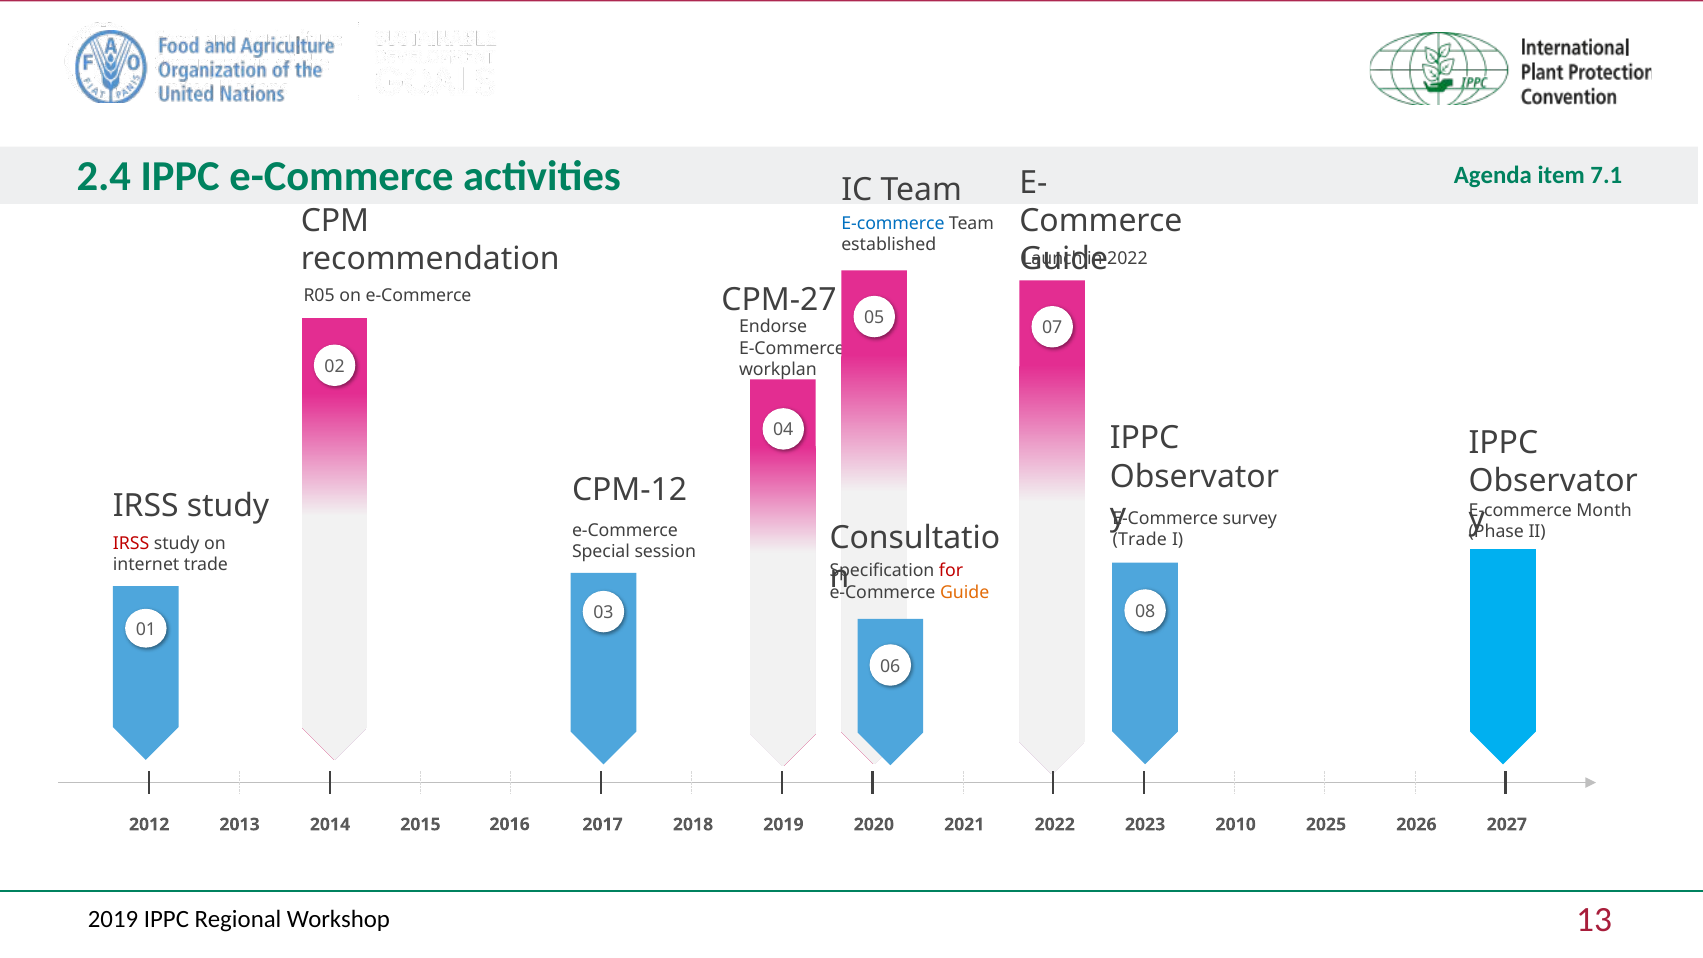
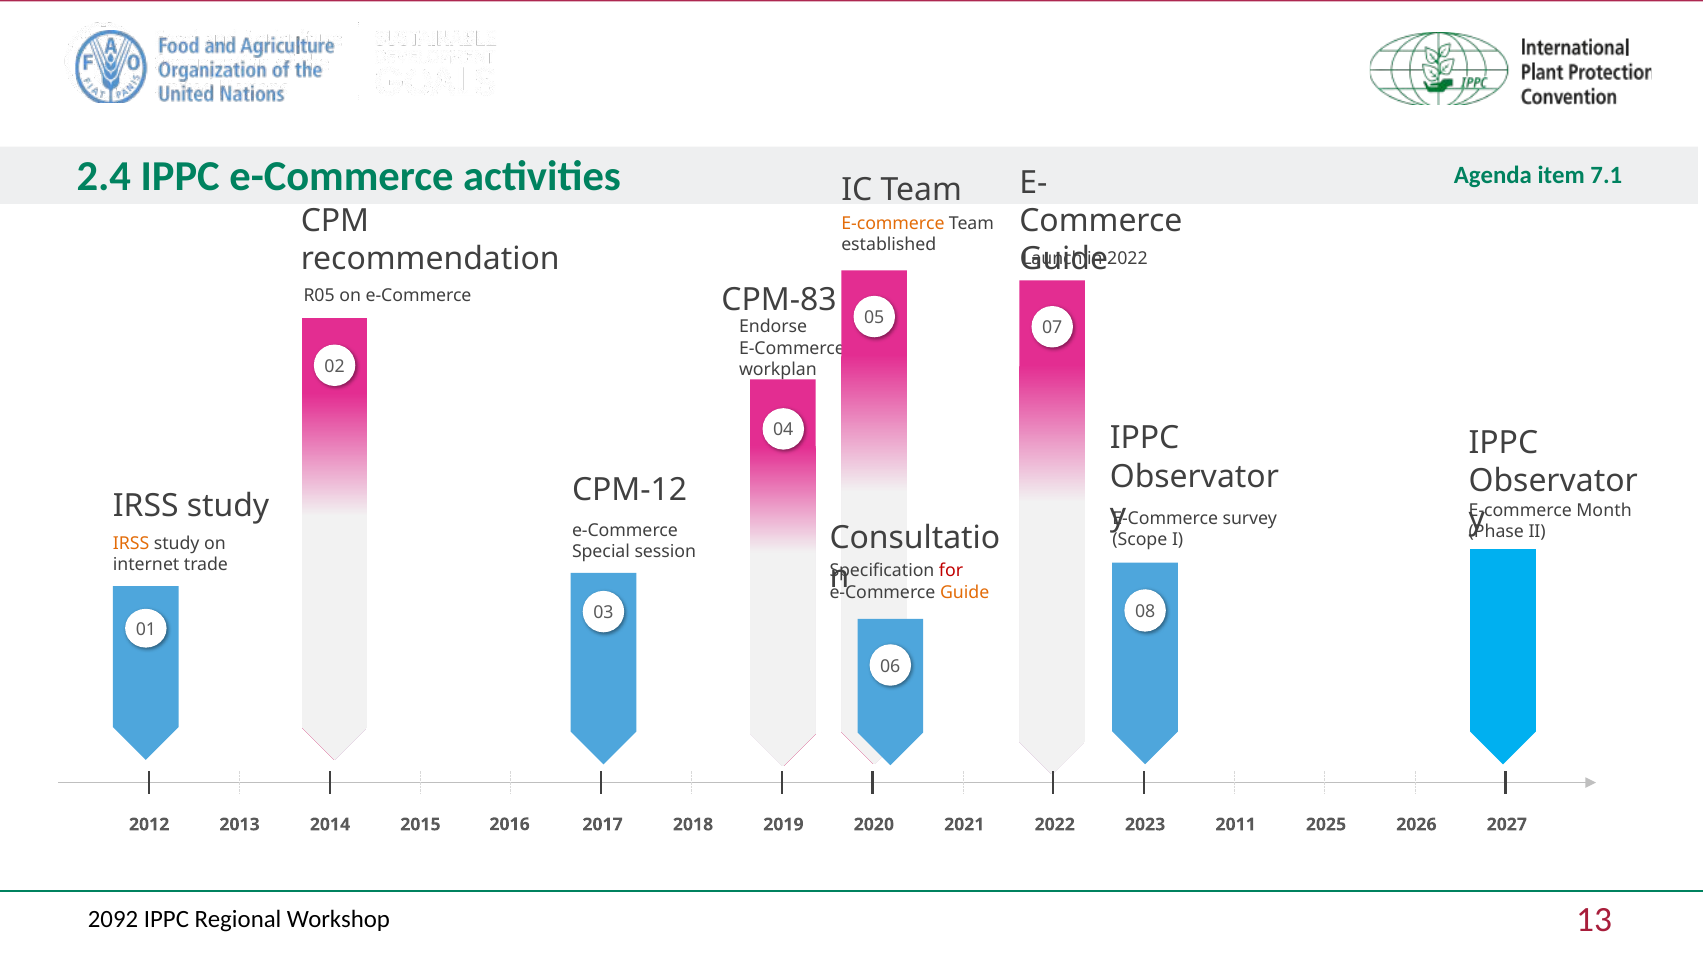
E-commerce colour: blue -> orange (893, 224)
CPM-27: CPM-27 -> CPM-83 (779, 300)
Trade: Trade -> Scope (1140, 540)
IRSS colour: red -> orange (131, 543)
2010: 2010 -> 2011 (1236, 824)
2019: 2019 -> 2092 (113, 919)
